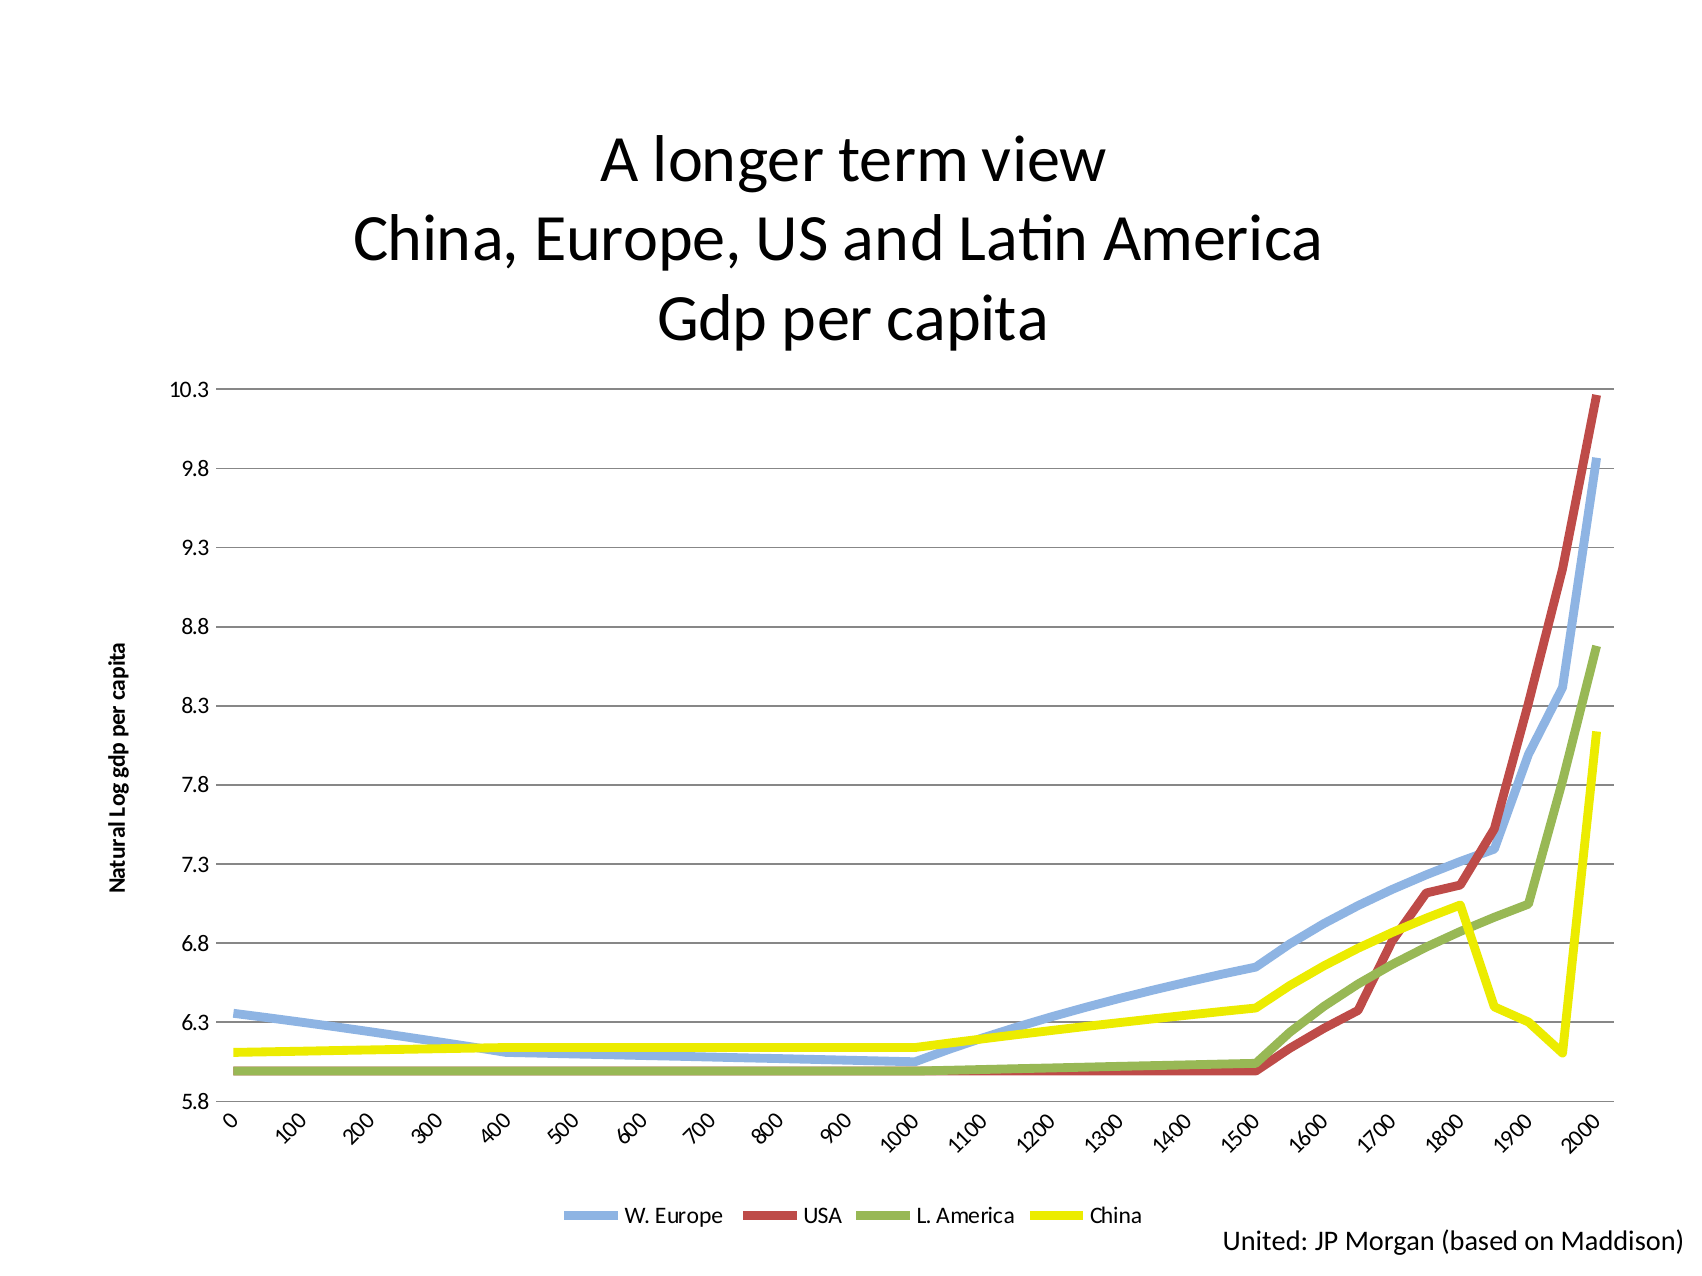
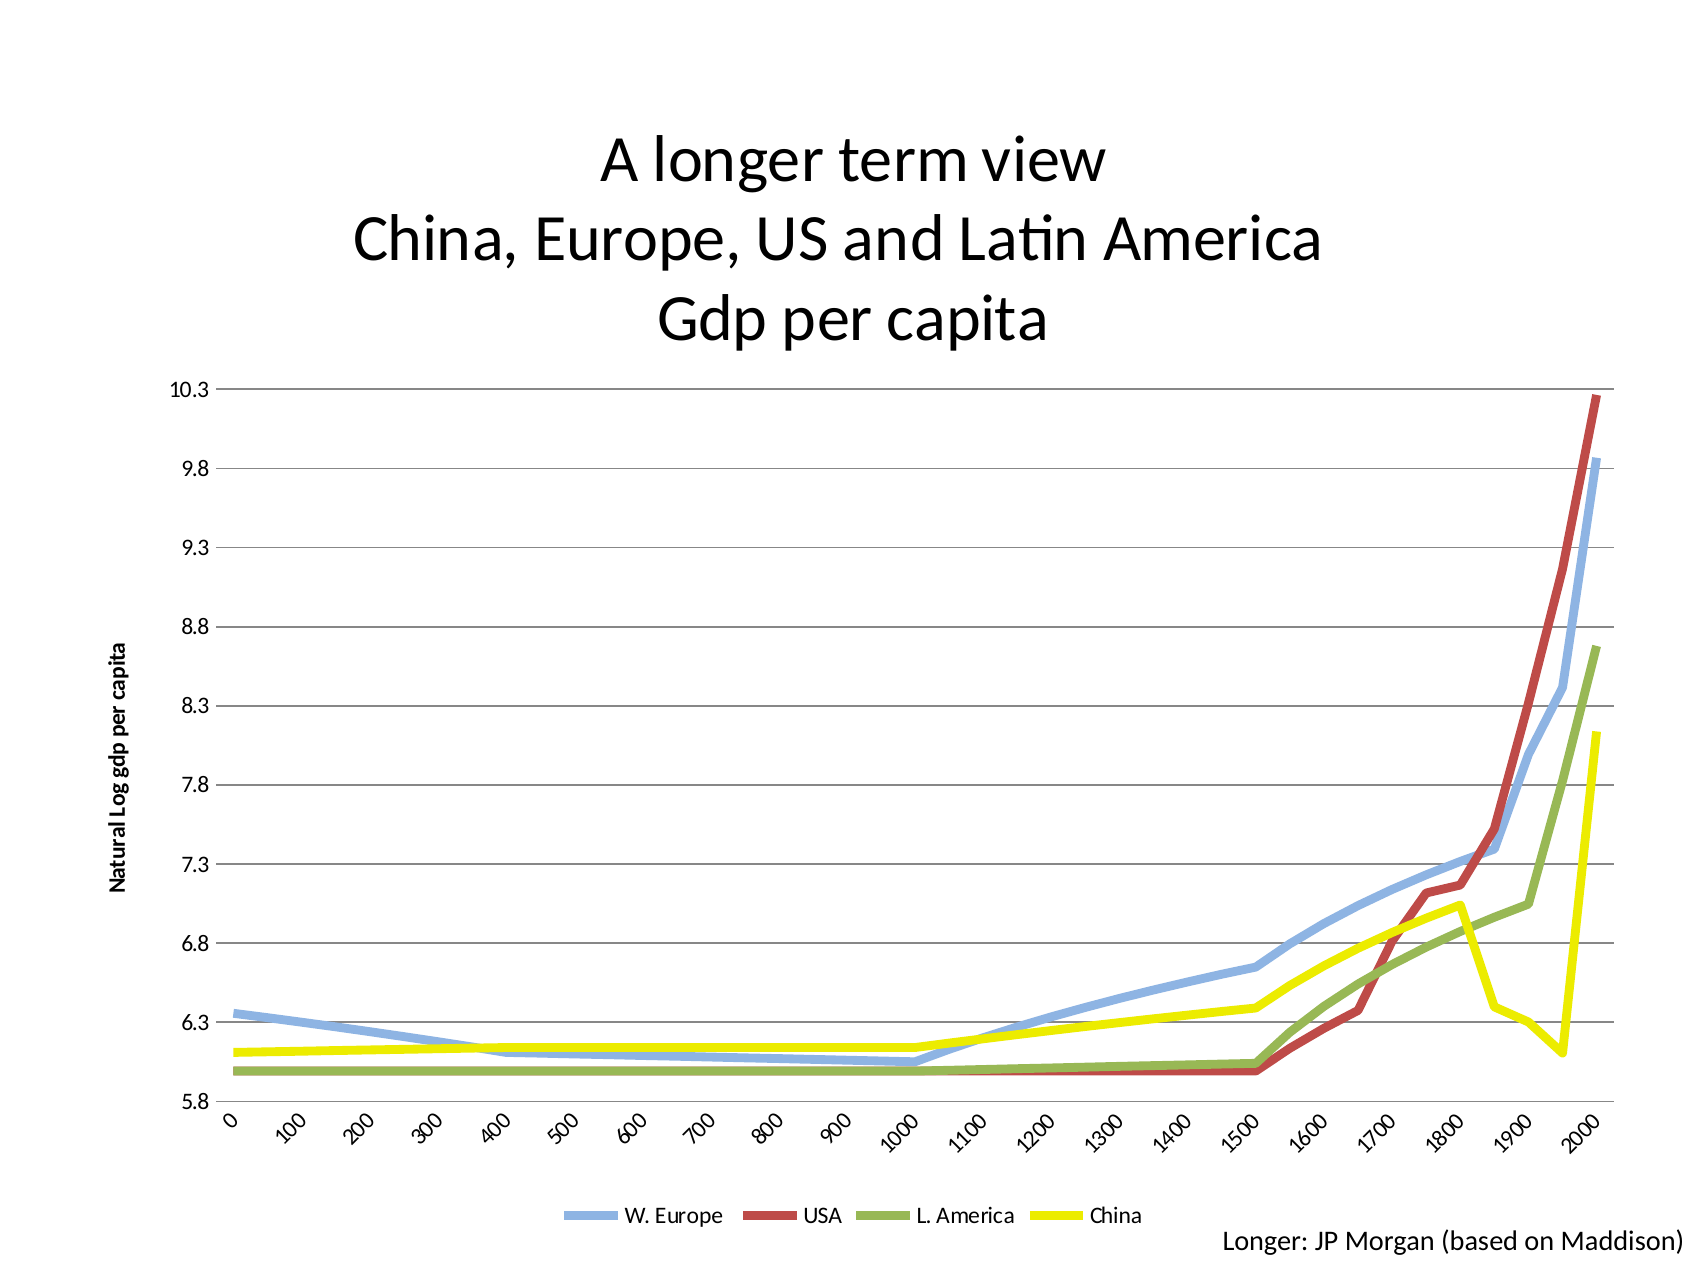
United: United -> Longer (1266, 1242)
